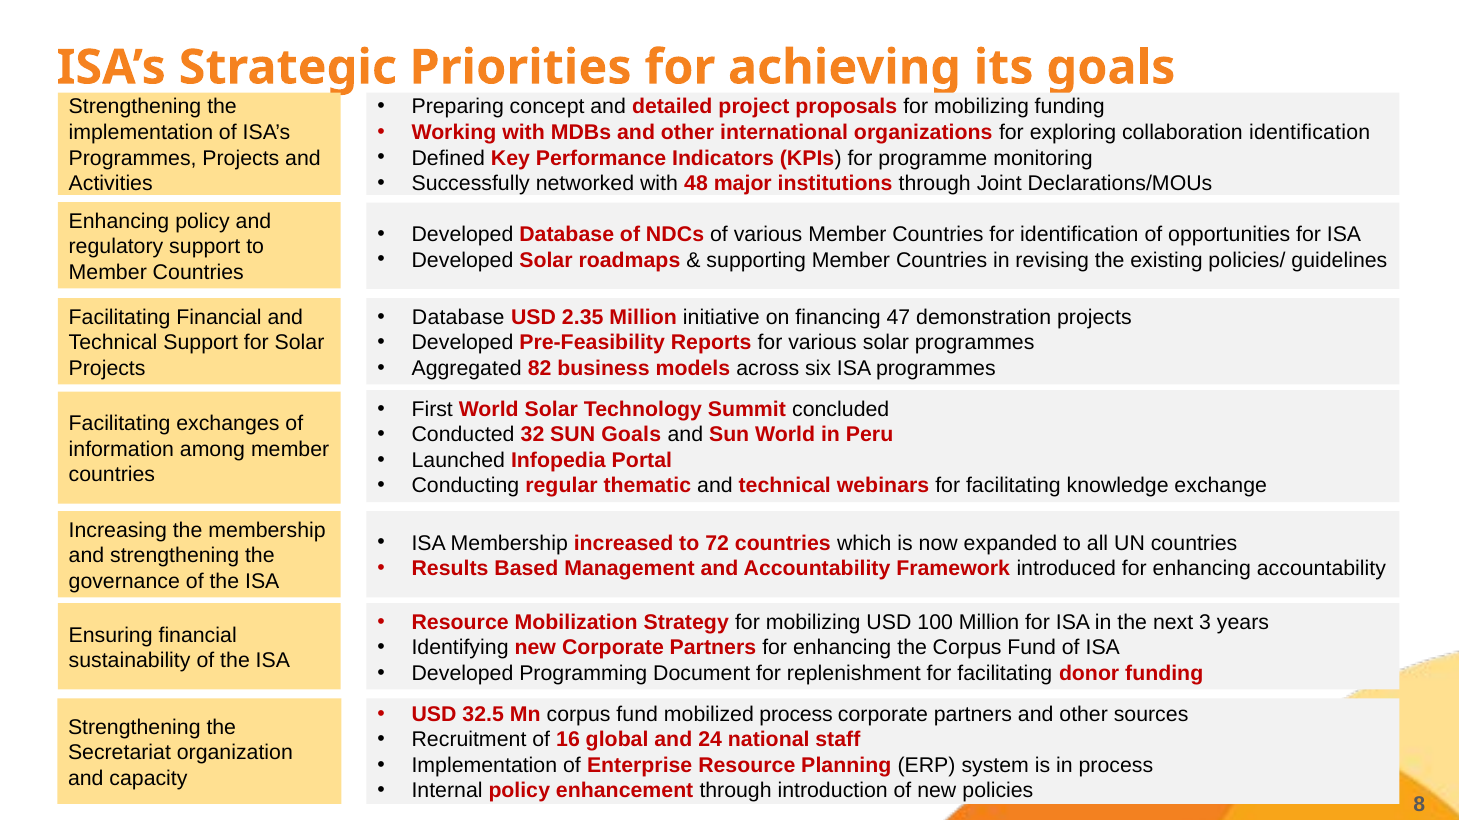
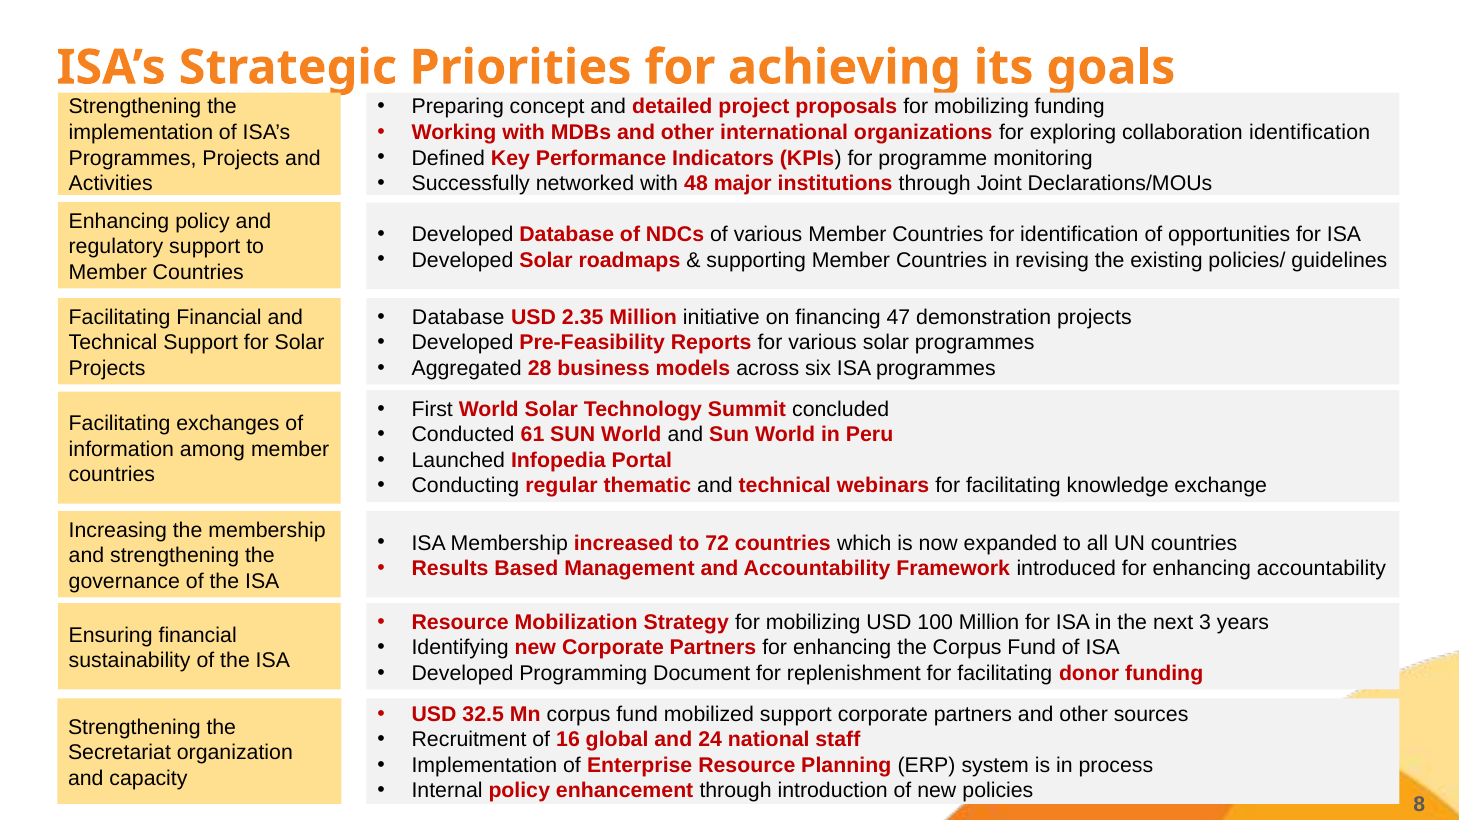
82: 82 -> 28 (540, 369)
32: 32 -> 61 (533, 435)
Goals: Goals -> World (631, 435)
mobilized process: process -> support (796, 715)
